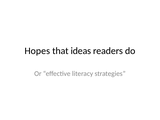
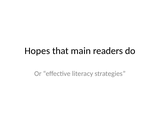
ideas: ideas -> main (81, 51)
